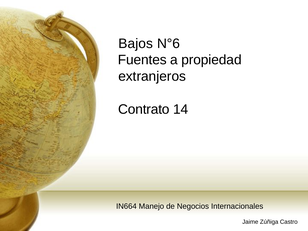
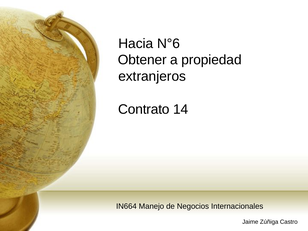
Bajos: Bajos -> Hacia (136, 44)
Fuentes: Fuentes -> Obtener (142, 60)
